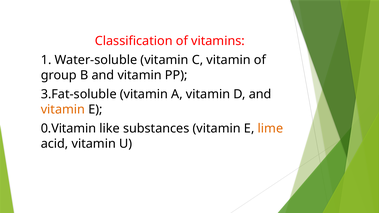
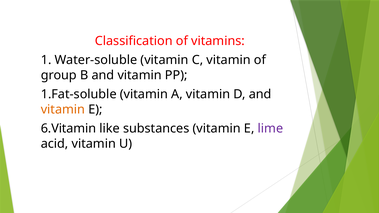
3.Fat-soluble: 3.Fat-soluble -> 1.Fat-soluble (79, 94)
0.Vitamin: 0.Vitamin -> 6.Vitamin (68, 129)
lime colour: orange -> purple (270, 129)
